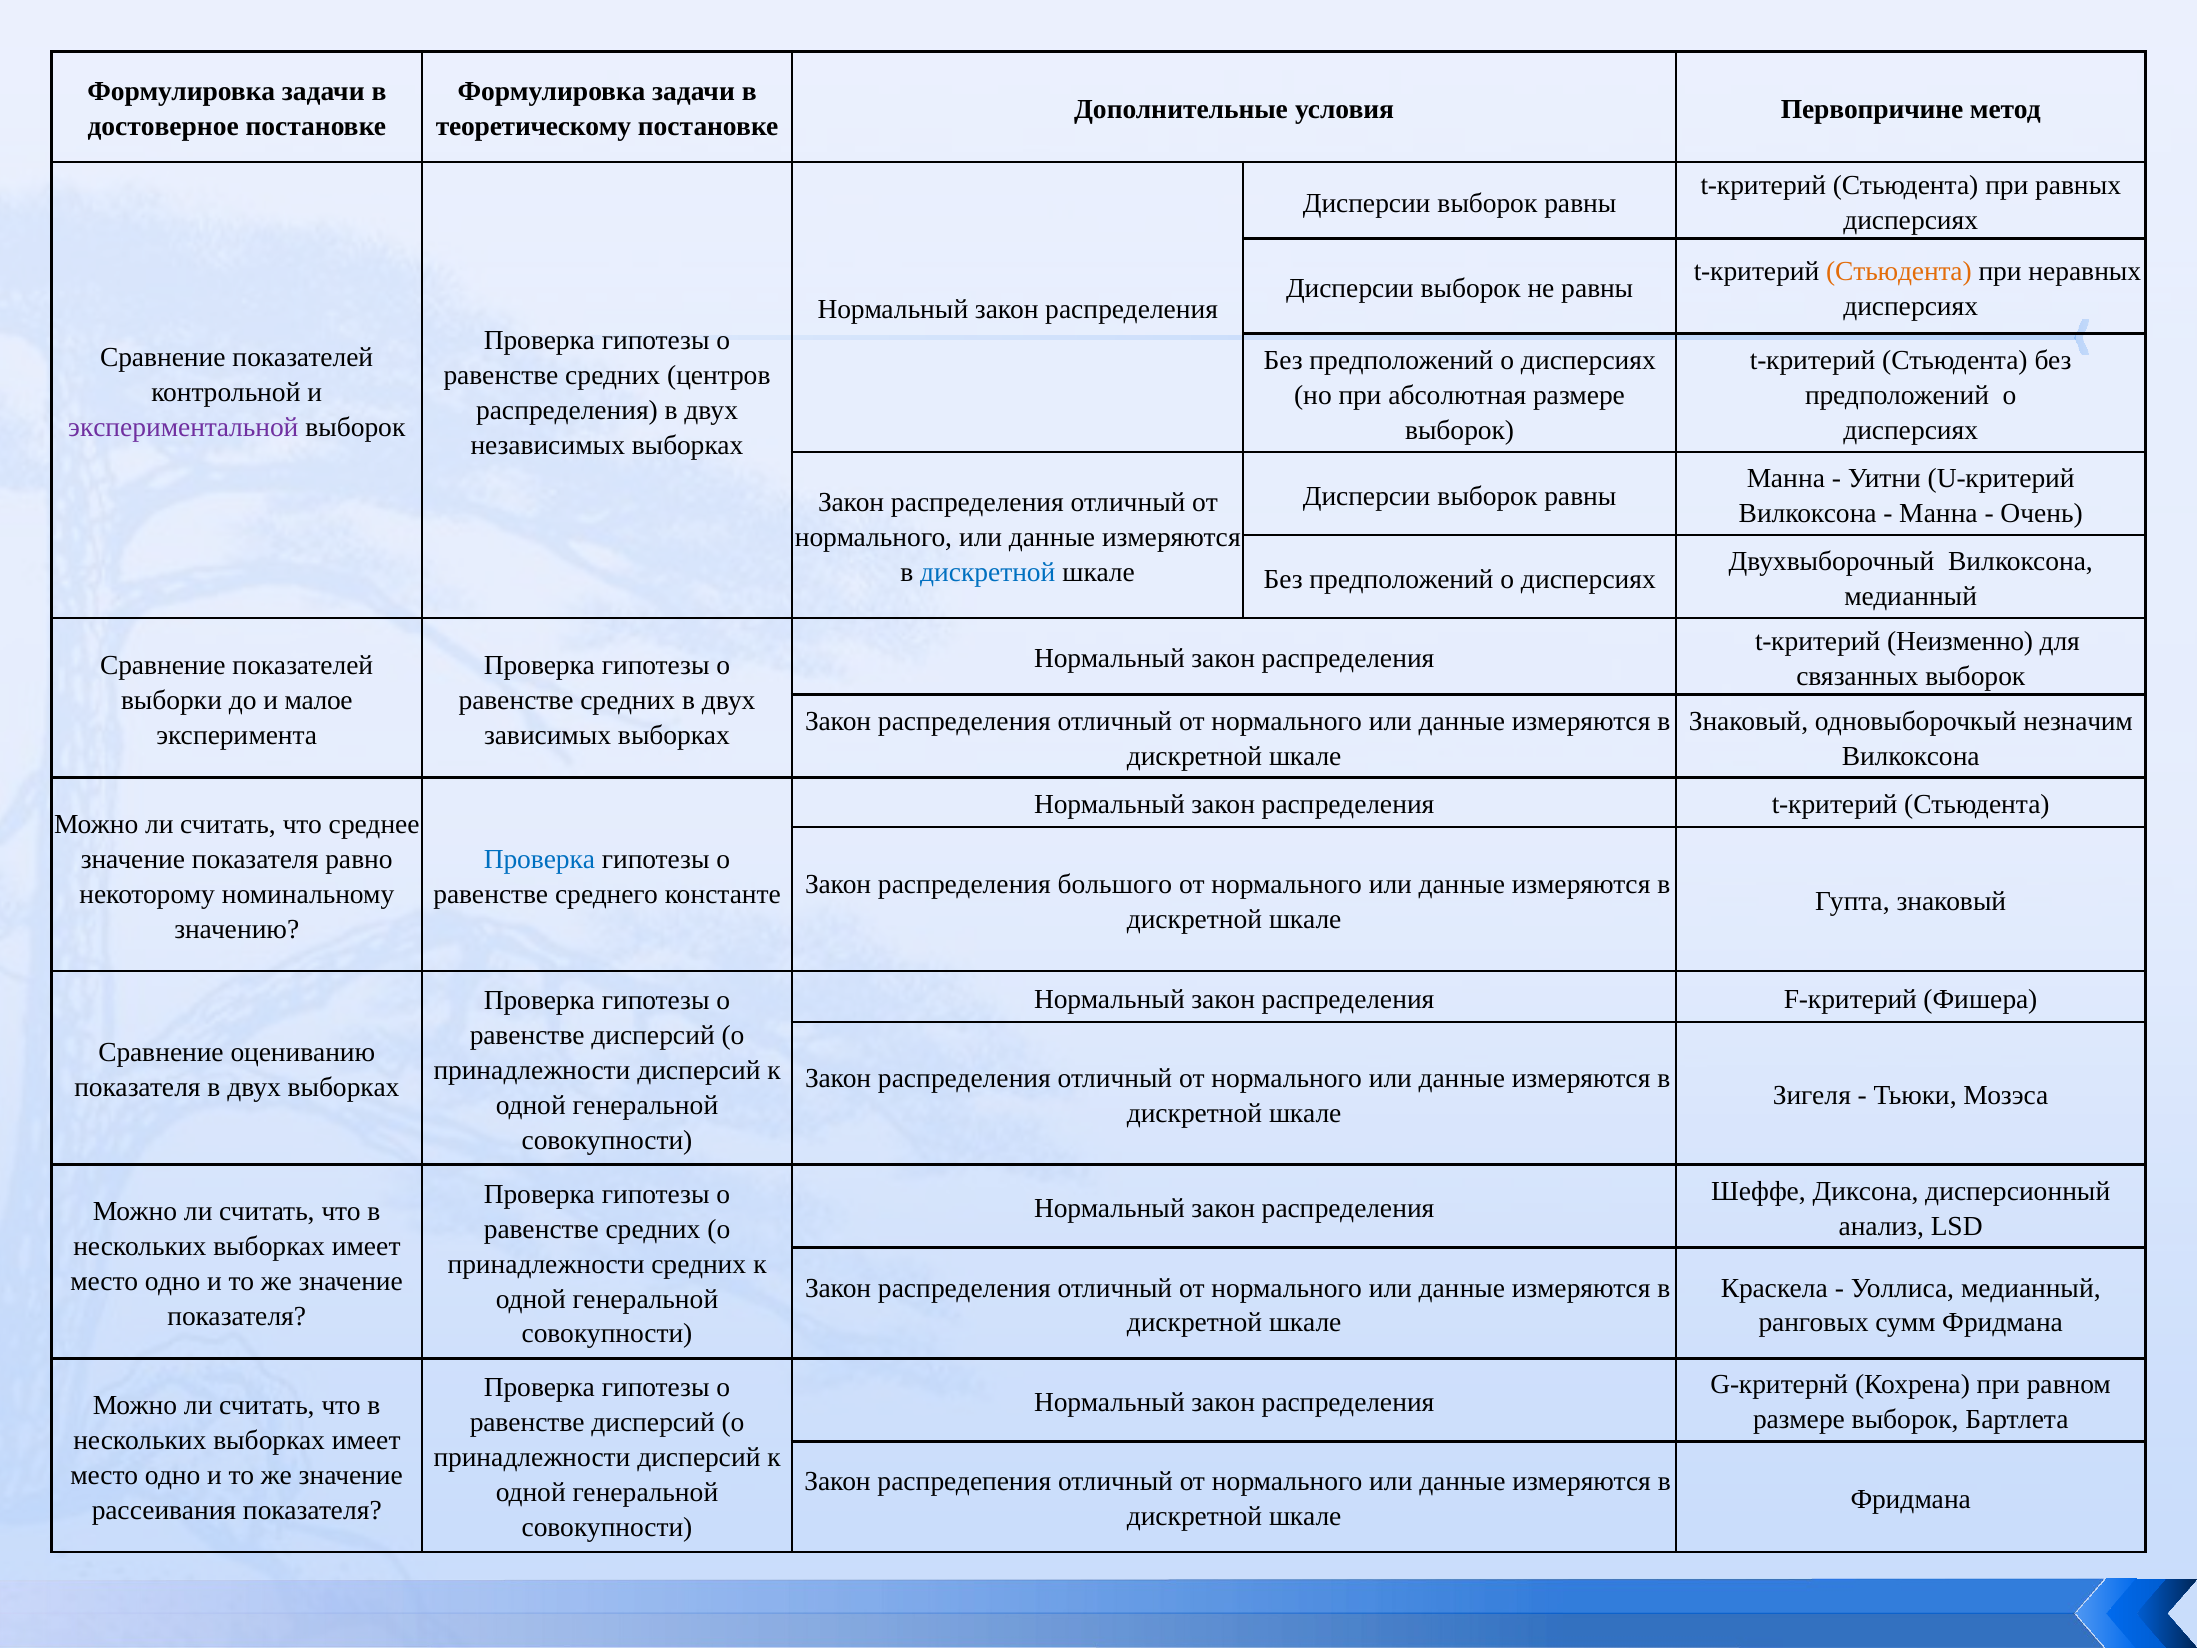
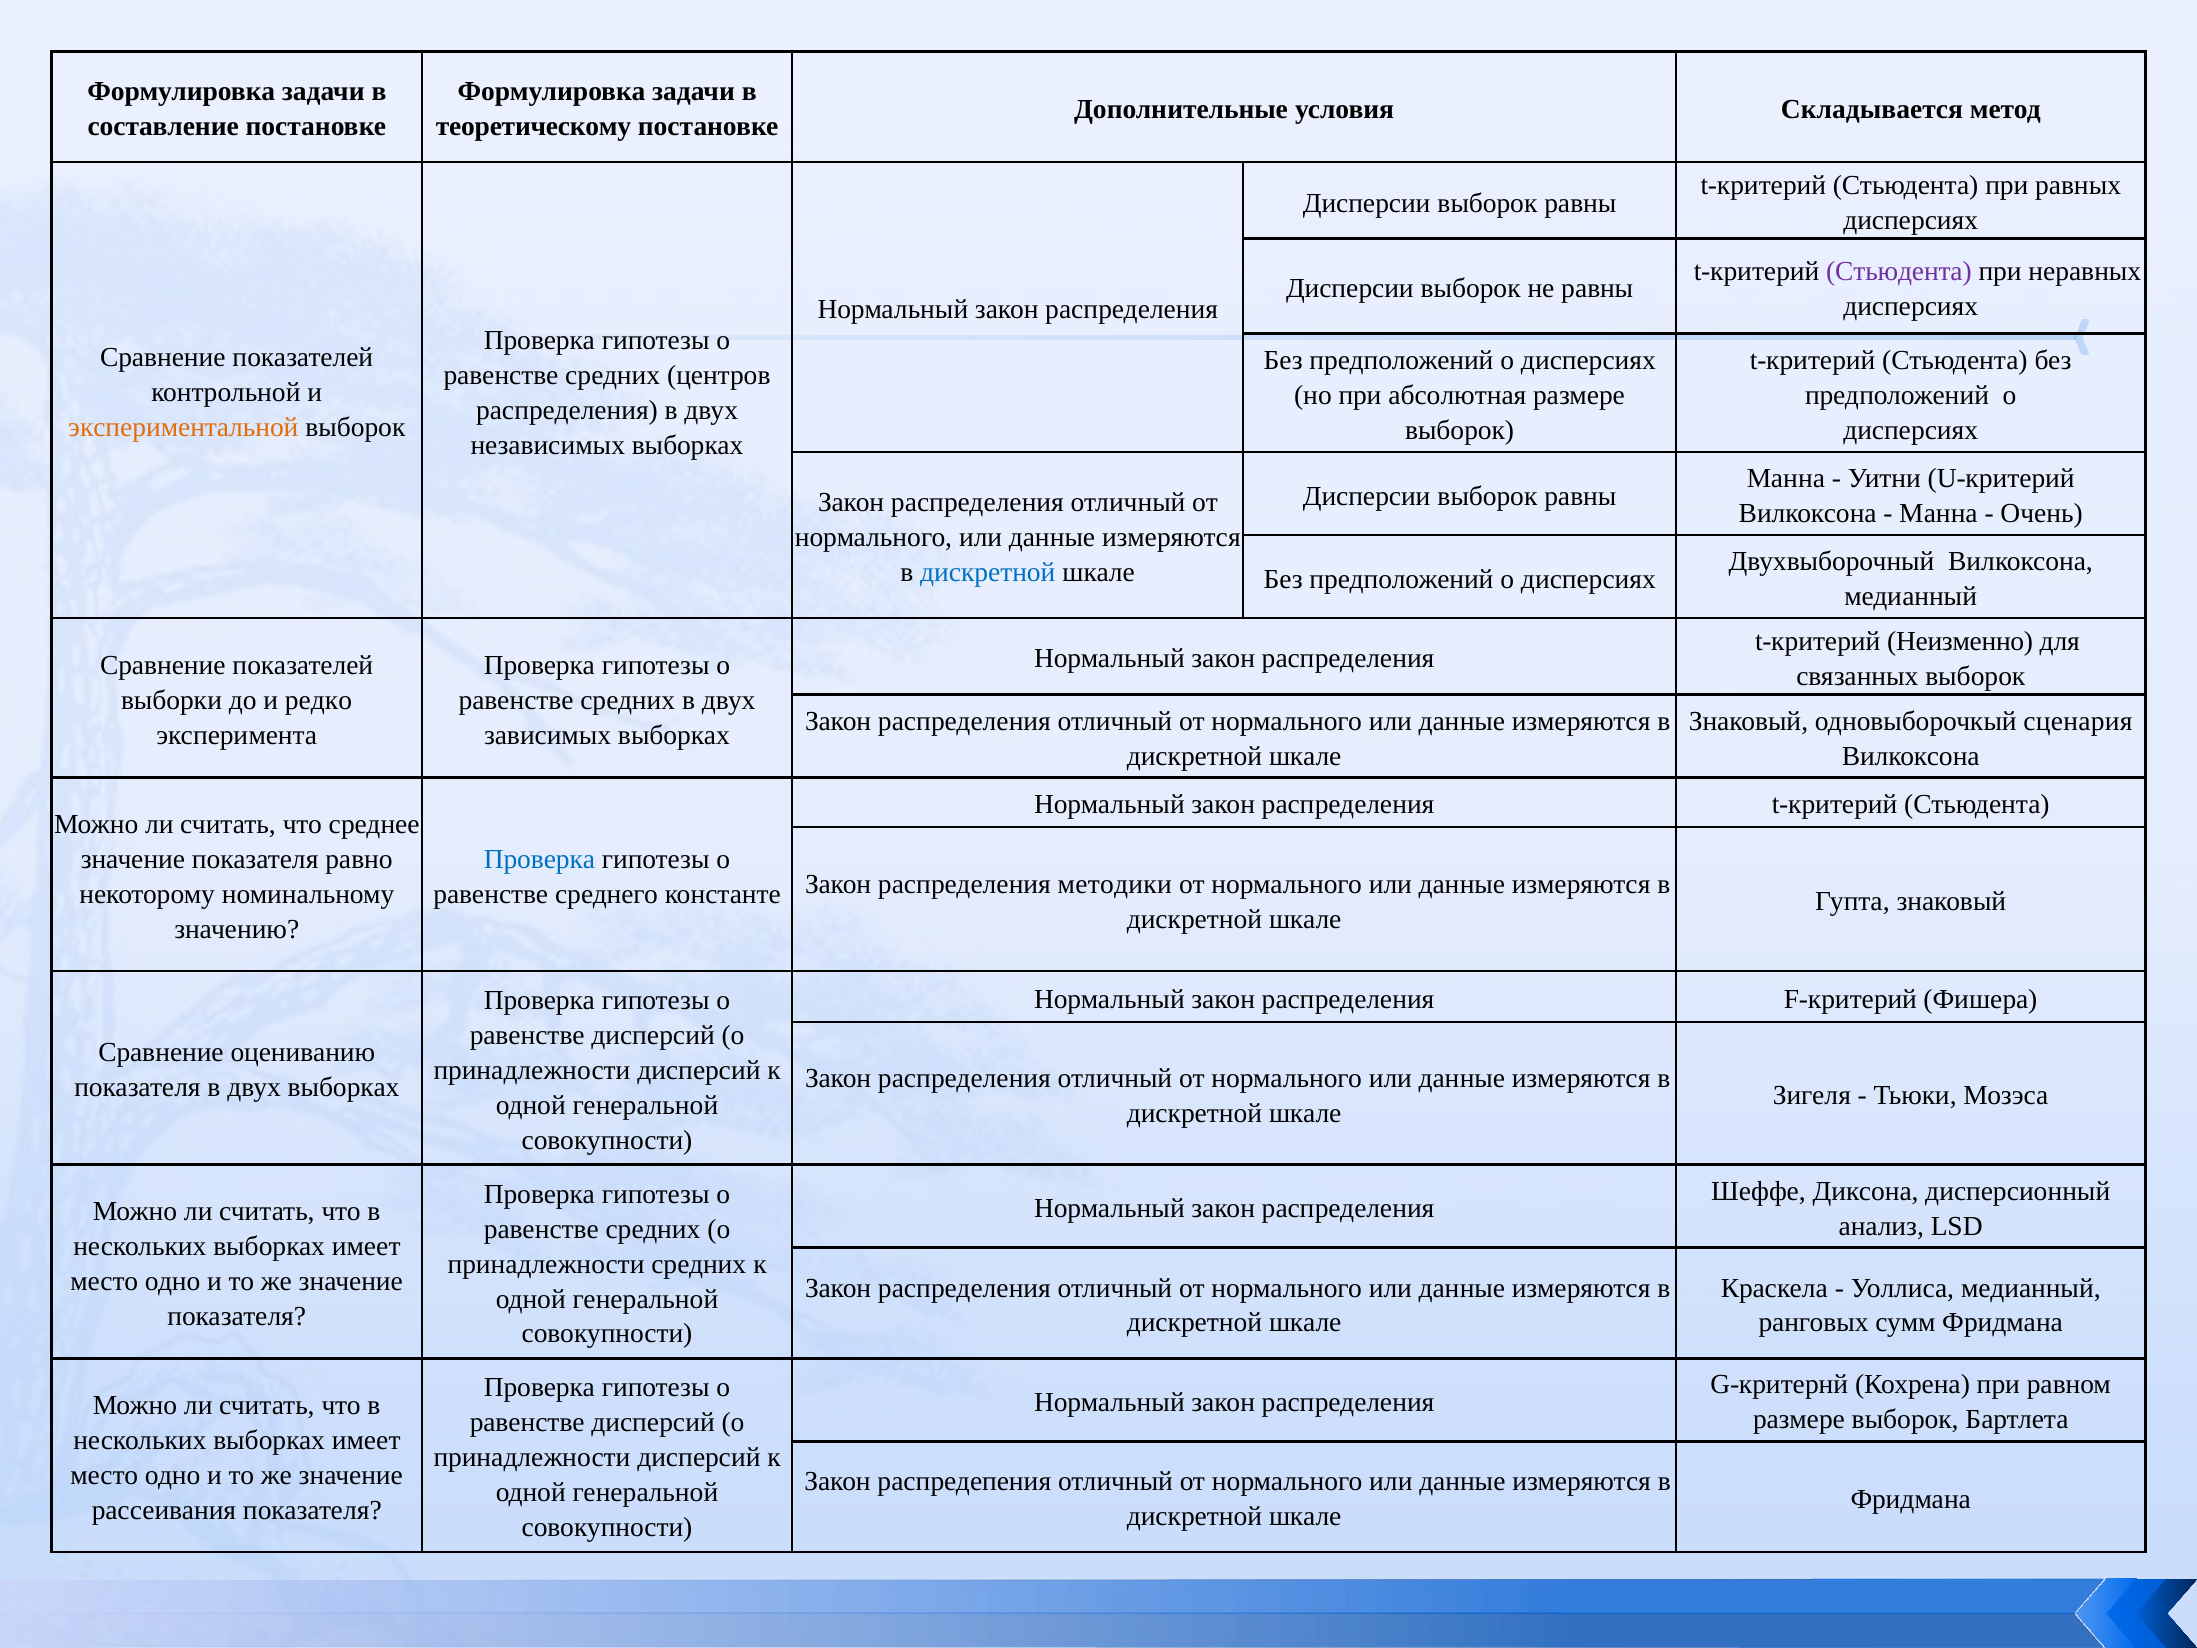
Первопричине: Первопричине -> Складывается (1872, 109)
достоверное: достоверное -> составление (163, 127)
Стьюдента colour: orange -> purple (1899, 271)
экспериментальной colour: purple -> orange (183, 427)
малое: малое -> редко (318, 700)
незначим: незначим -> сценария (2078, 721)
большого: большого -> методики (1115, 884)
